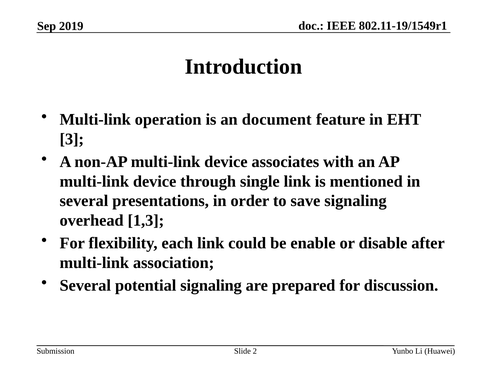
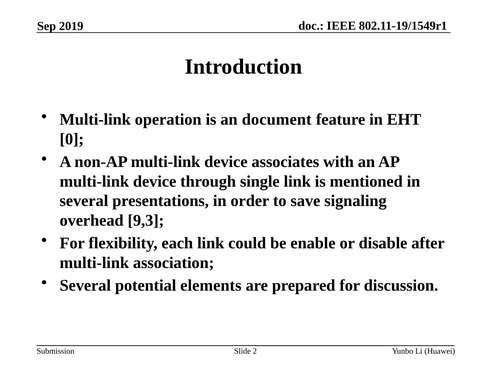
3: 3 -> 0 (72, 139)
1,3: 1,3 -> 9,3 (146, 220)
potential signaling: signaling -> elements (211, 285)
